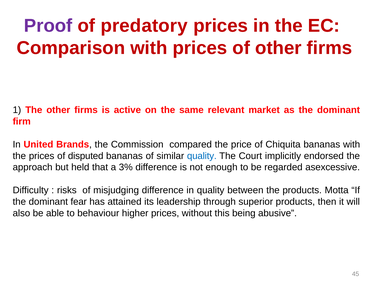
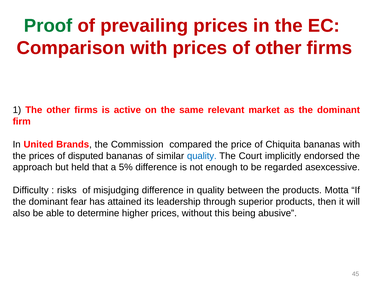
Proof colour: purple -> green (48, 26)
predatory: predatory -> prevailing (144, 26)
3%: 3% -> 5% (126, 167)
behaviour: behaviour -> determine (98, 213)
